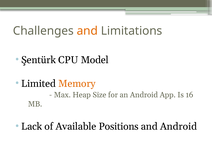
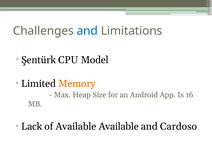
and colour: orange -> blue (87, 31)
Available Positions: Positions -> Available (119, 127)
and Android: Android -> Cardoso (179, 127)
